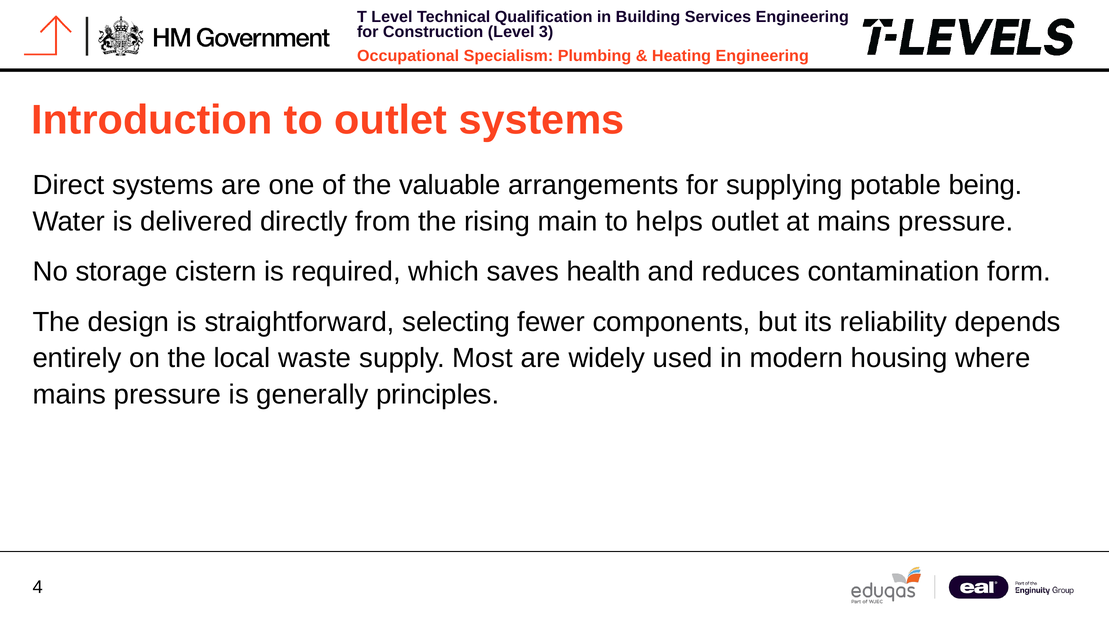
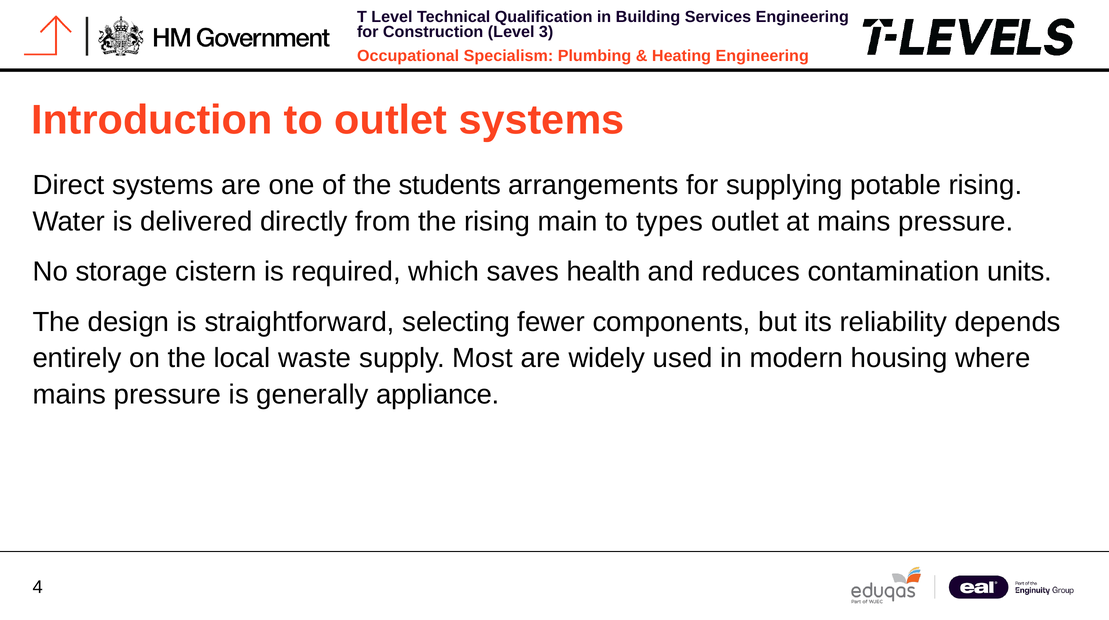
valuable: valuable -> students (450, 185)
potable being: being -> rising (985, 185)
helps: helps -> types (670, 221)
form: form -> units (1019, 272)
principles: principles -> appliance (438, 395)
